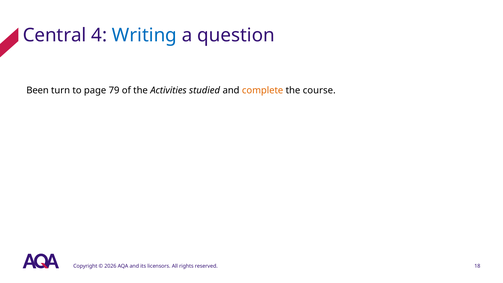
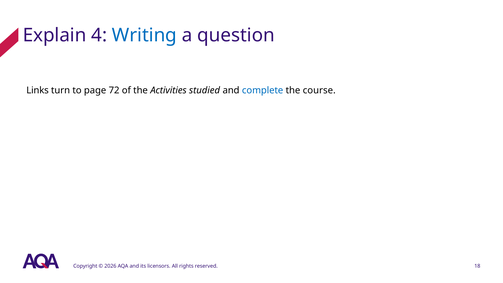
Central: Central -> Explain (55, 35)
Been: Been -> Links (38, 90)
79: 79 -> 72 (114, 90)
complete colour: orange -> blue (263, 90)
